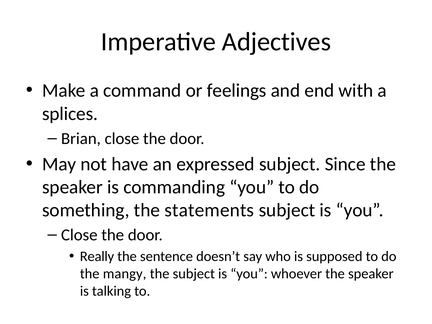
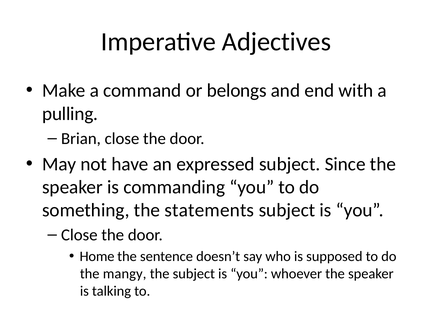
feelings: feelings -> belongs (237, 91)
splices: splices -> pulling (70, 114)
Really: Really -> Home (97, 256)
